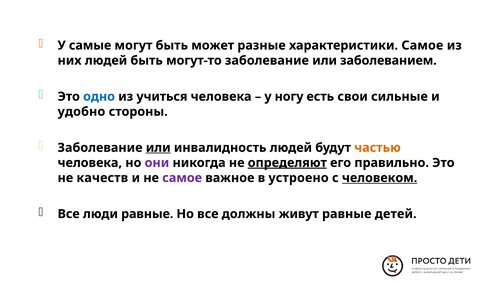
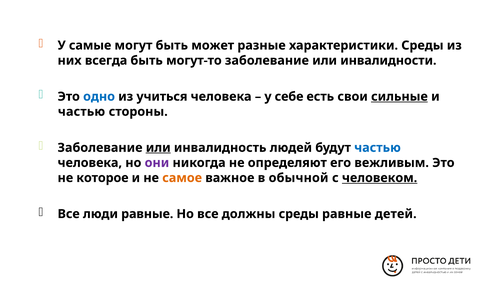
характеристики Самое: Самое -> Среды (422, 45)
них людей: людей -> всегда (106, 61)
заболеванием: заболеванием -> инвалидности (388, 61)
ногу: ногу -> себе (289, 97)
сильные underline: none -> present (399, 97)
удобно: удобно -> частью (81, 112)
частью colour: orange -> blue (377, 148)
определяют underline: present -> none (287, 163)
правильно: правильно -> вежливым (392, 163)
качеств: качеств -> которое (102, 178)
самое colour: purple -> orange (182, 178)
устроено: устроено -> обычной (299, 178)
должны живут: живут -> среды (299, 214)
